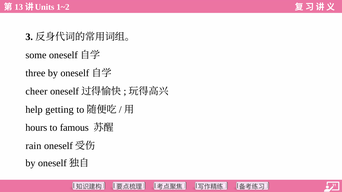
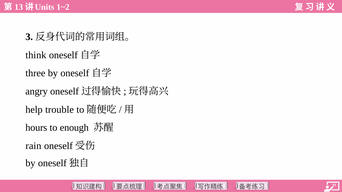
some: some -> think (36, 55)
cheer: cheer -> angry (37, 92)
getting: getting -> trouble (60, 110)
famous: famous -> enough (74, 128)
